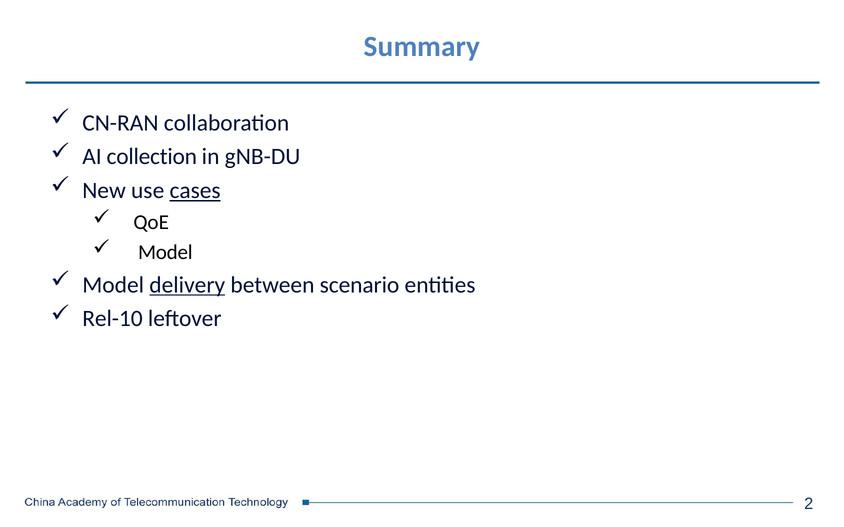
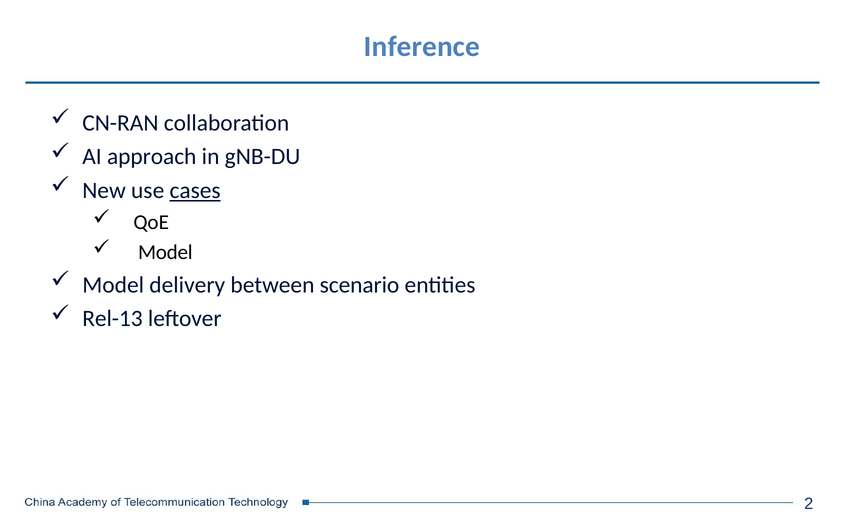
Summary: Summary -> Inference (422, 46)
collection: collection -> approach (152, 157)
delivery underline: present -> none (187, 285)
Rel-10: Rel-10 -> Rel-13 (112, 319)
